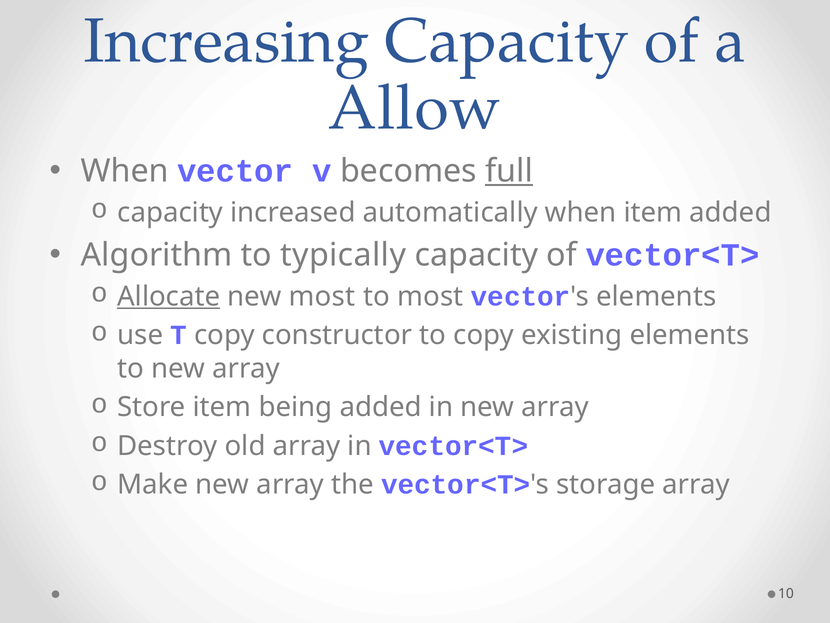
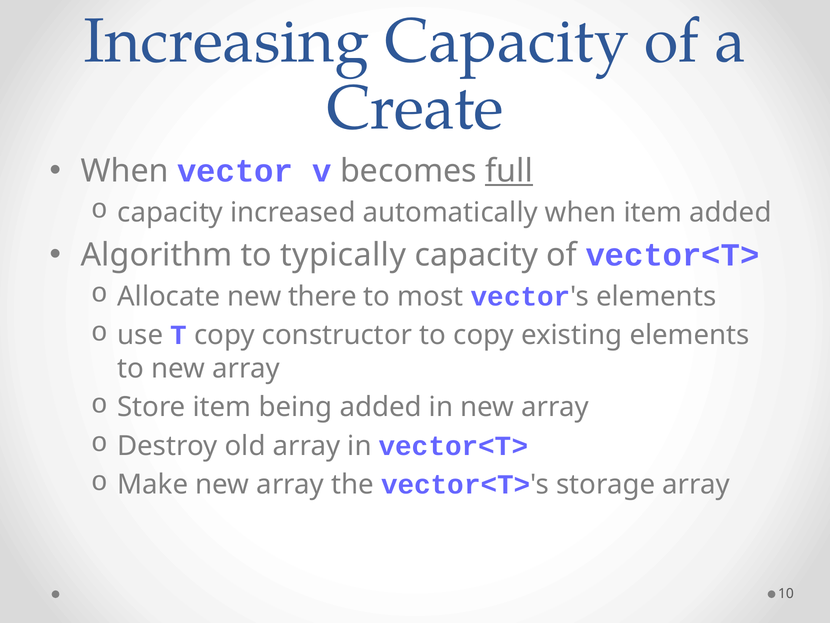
Allow: Allow -> Create (415, 108)
Allocate underline: present -> none (169, 296)
new most: most -> there (322, 296)
